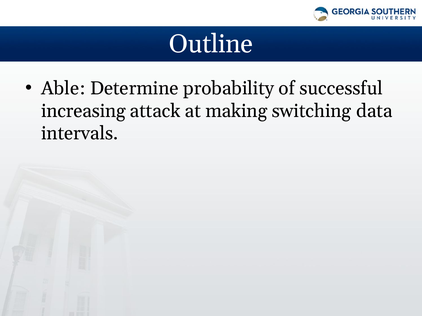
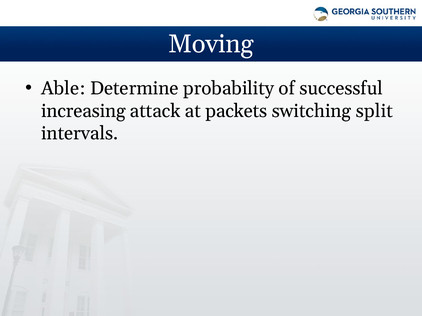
Outline: Outline -> Moving (211, 44)
making: making -> packets (236, 111)
data: data -> split (374, 111)
